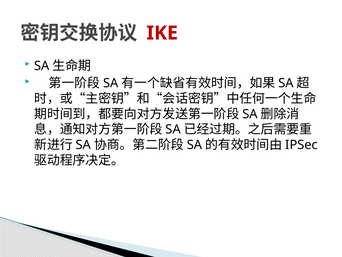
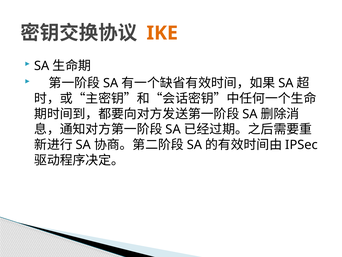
IKE colour: red -> orange (162, 33)
